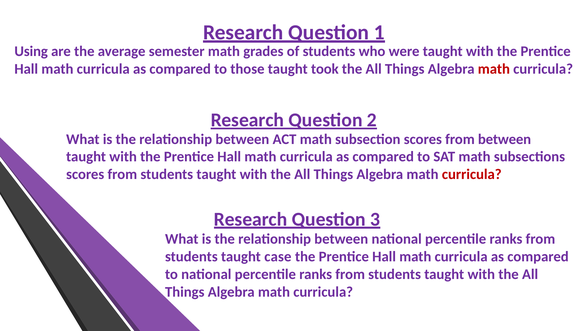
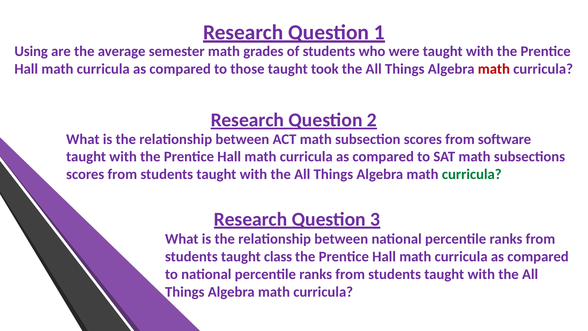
from between: between -> software (505, 139)
curricula colour: red -> green (472, 174)
case: case -> class (278, 256)
